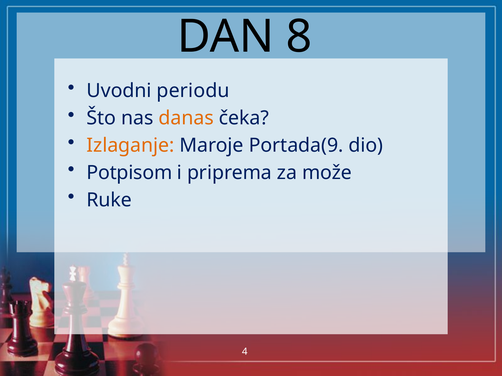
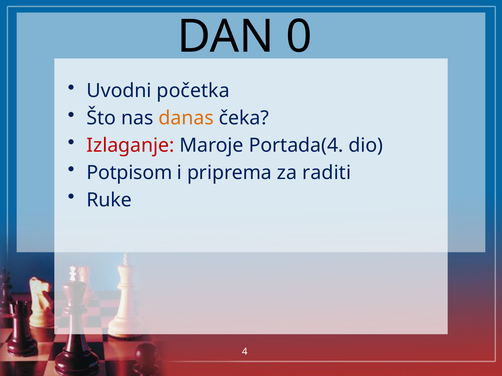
8: 8 -> 0 (299, 37)
periodu: periodu -> početka (193, 91)
Izlaganje colour: orange -> red (131, 146)
Portada(9: Portada(9 -> Portada(4 (296, 146)
može: može -> raditi (327, 173)
